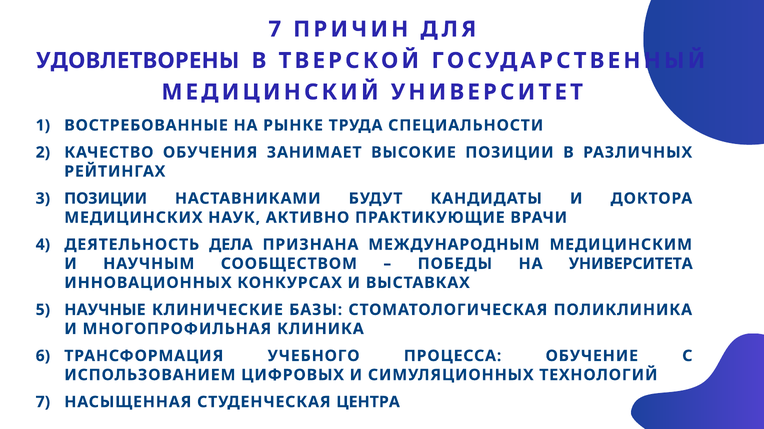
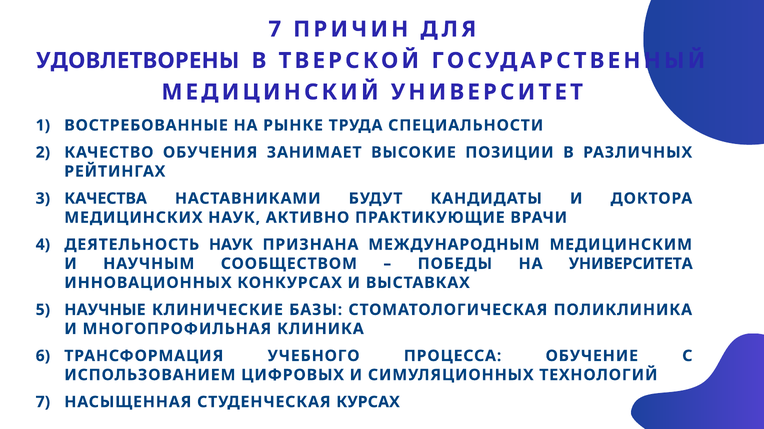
ПОЗИЦИИ: ПОЗИЦИИ -> КАЧЕСТВА (106, 199)
ДЕЯТЕЛЬНОСТЬ ДЕЛА: ДЕЛА -> НАУК (231, 245)
ЦЕНТРА: ЦЕНТРА -> КУРСАХ (368, 402)
